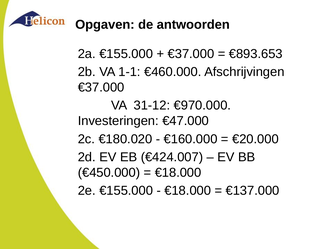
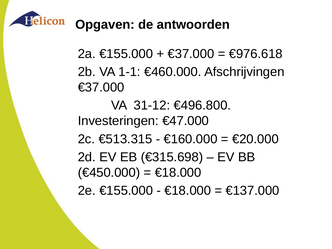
€893.653: €893.653 -> €976.618 (256, 54)
€970.000: €970.000 -> €496.800 (202, 105)
€180.020: €180.020 -> €513.315 (125, 139)
€424.007: €424.007 -> €315.698 (172, 157)
